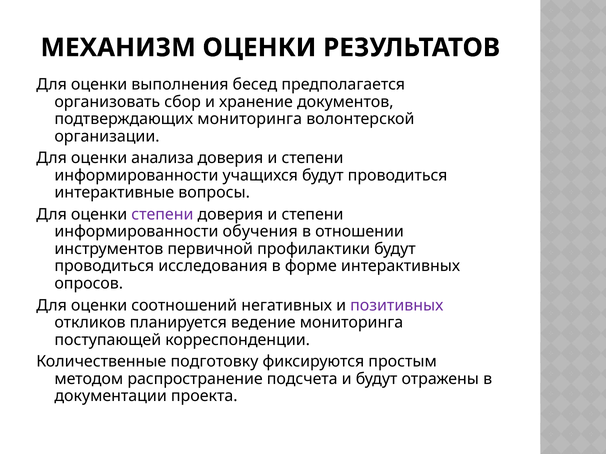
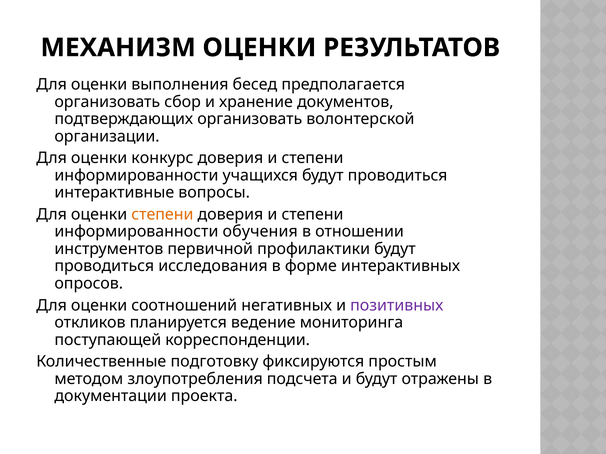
подтверждающих мониторинга: мониторинга -> организовать (250, 119)
анализа: анализа -> конкурс (162, 158)
степени colour: purple -> orange (162, 215)
распространение: распространение -> злоупотребления (195, 379)
